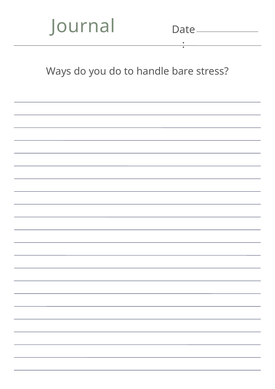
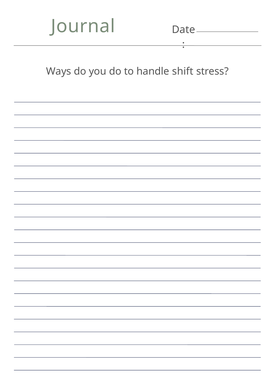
bare: bare -> shift (183, 71)
